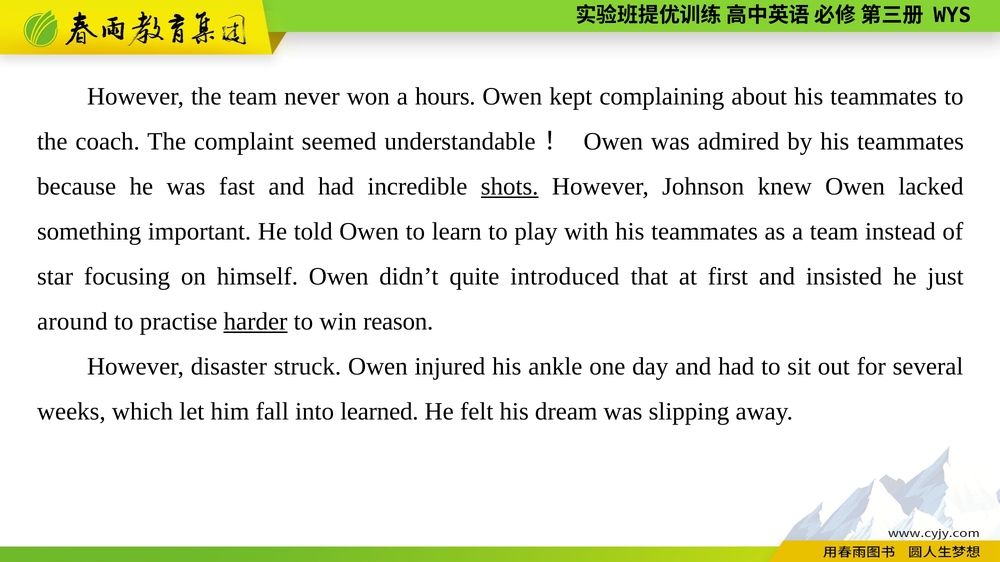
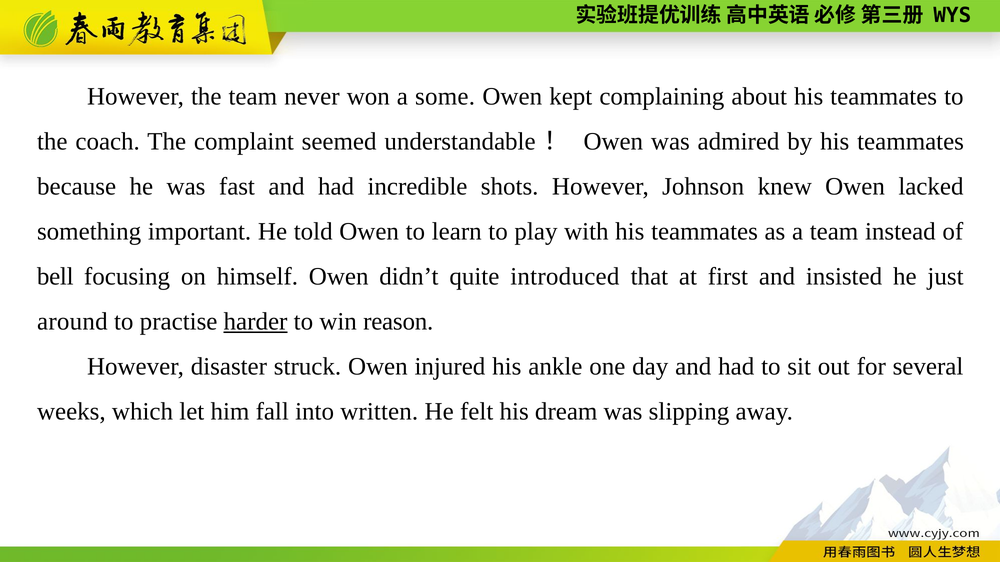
hours: hours -> some (445, 97)
shots underline: present -> none (510, 187)
star: star -> bell (55, 277)
learned: learned -> written (379, 412)
